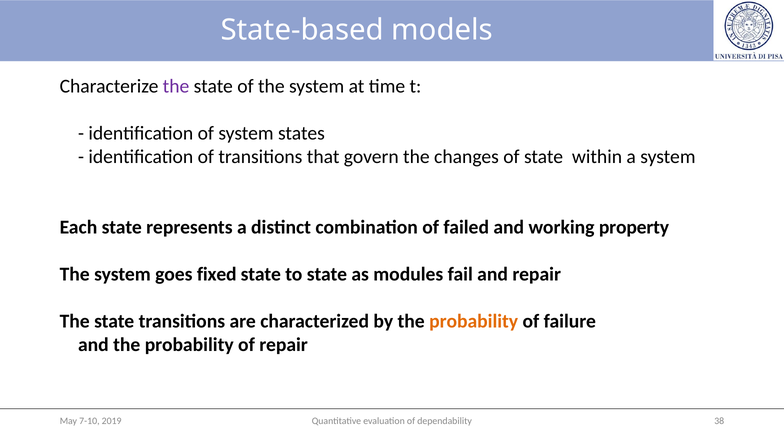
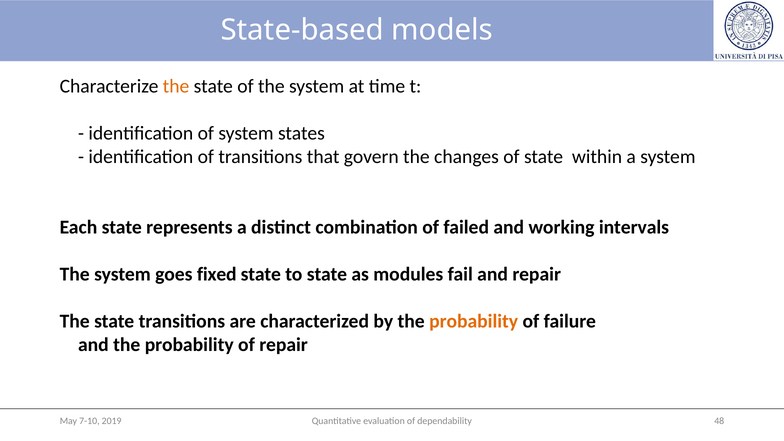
the colour: purple -> orange (176, 86)
property: property -> intervals (634, 227)
38: 38 -> 48 (719, 421)
